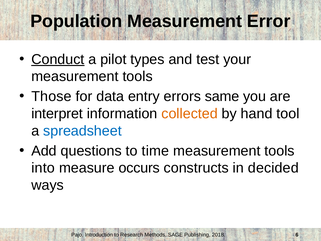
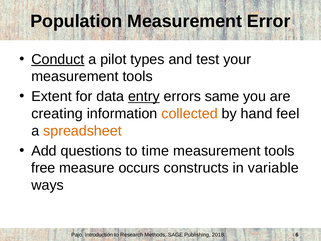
Those: Those -> Extent (52, 96)
entry underline: none -> present (144, 96)
interpret: interpret -> creating (57, 114)
tool: tool -> feel (288, 114)
spreadsheet colour: blue -> orange (82, 131)
into: into -> free (43, 168)
decided: decided -> variable (273, 168)
